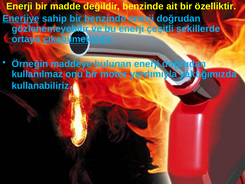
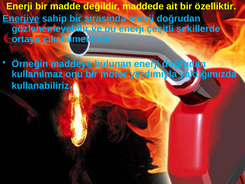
değildir benzinde: benzinde -> maddede (143, 6)
bir benzinde: benzinde -> sırasında (105, 19)
çıkabilmektedir underline: present -> none (78, 39)
